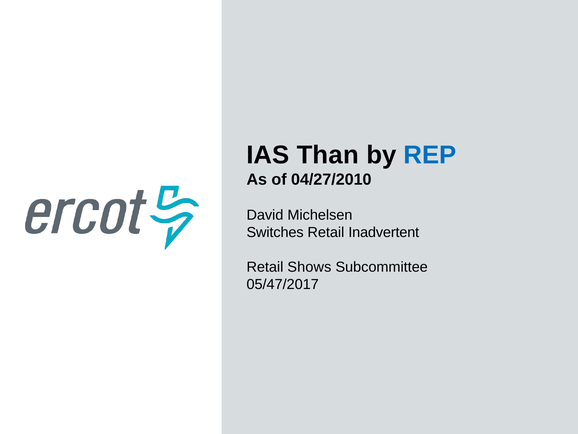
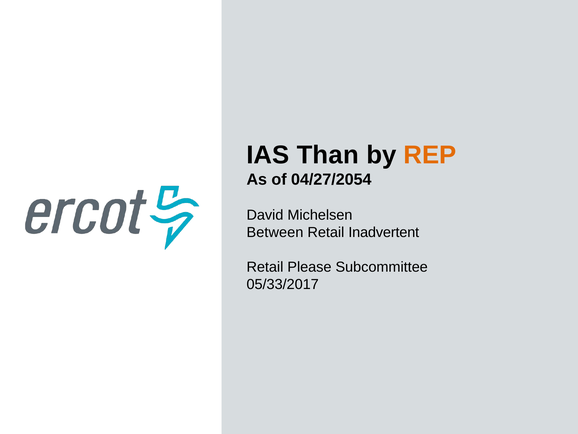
REP colour: blue -> orange (430, 155)
04/27/2010: 04/27/2010 -> 04/27/2054 (331, 179)
Switches: Switches -> Between (275, 232)
Shows: Shows -> Please (309, 267)
05/47/2017: 05/47/2017 -> 05/33/2017 (283, 284)
